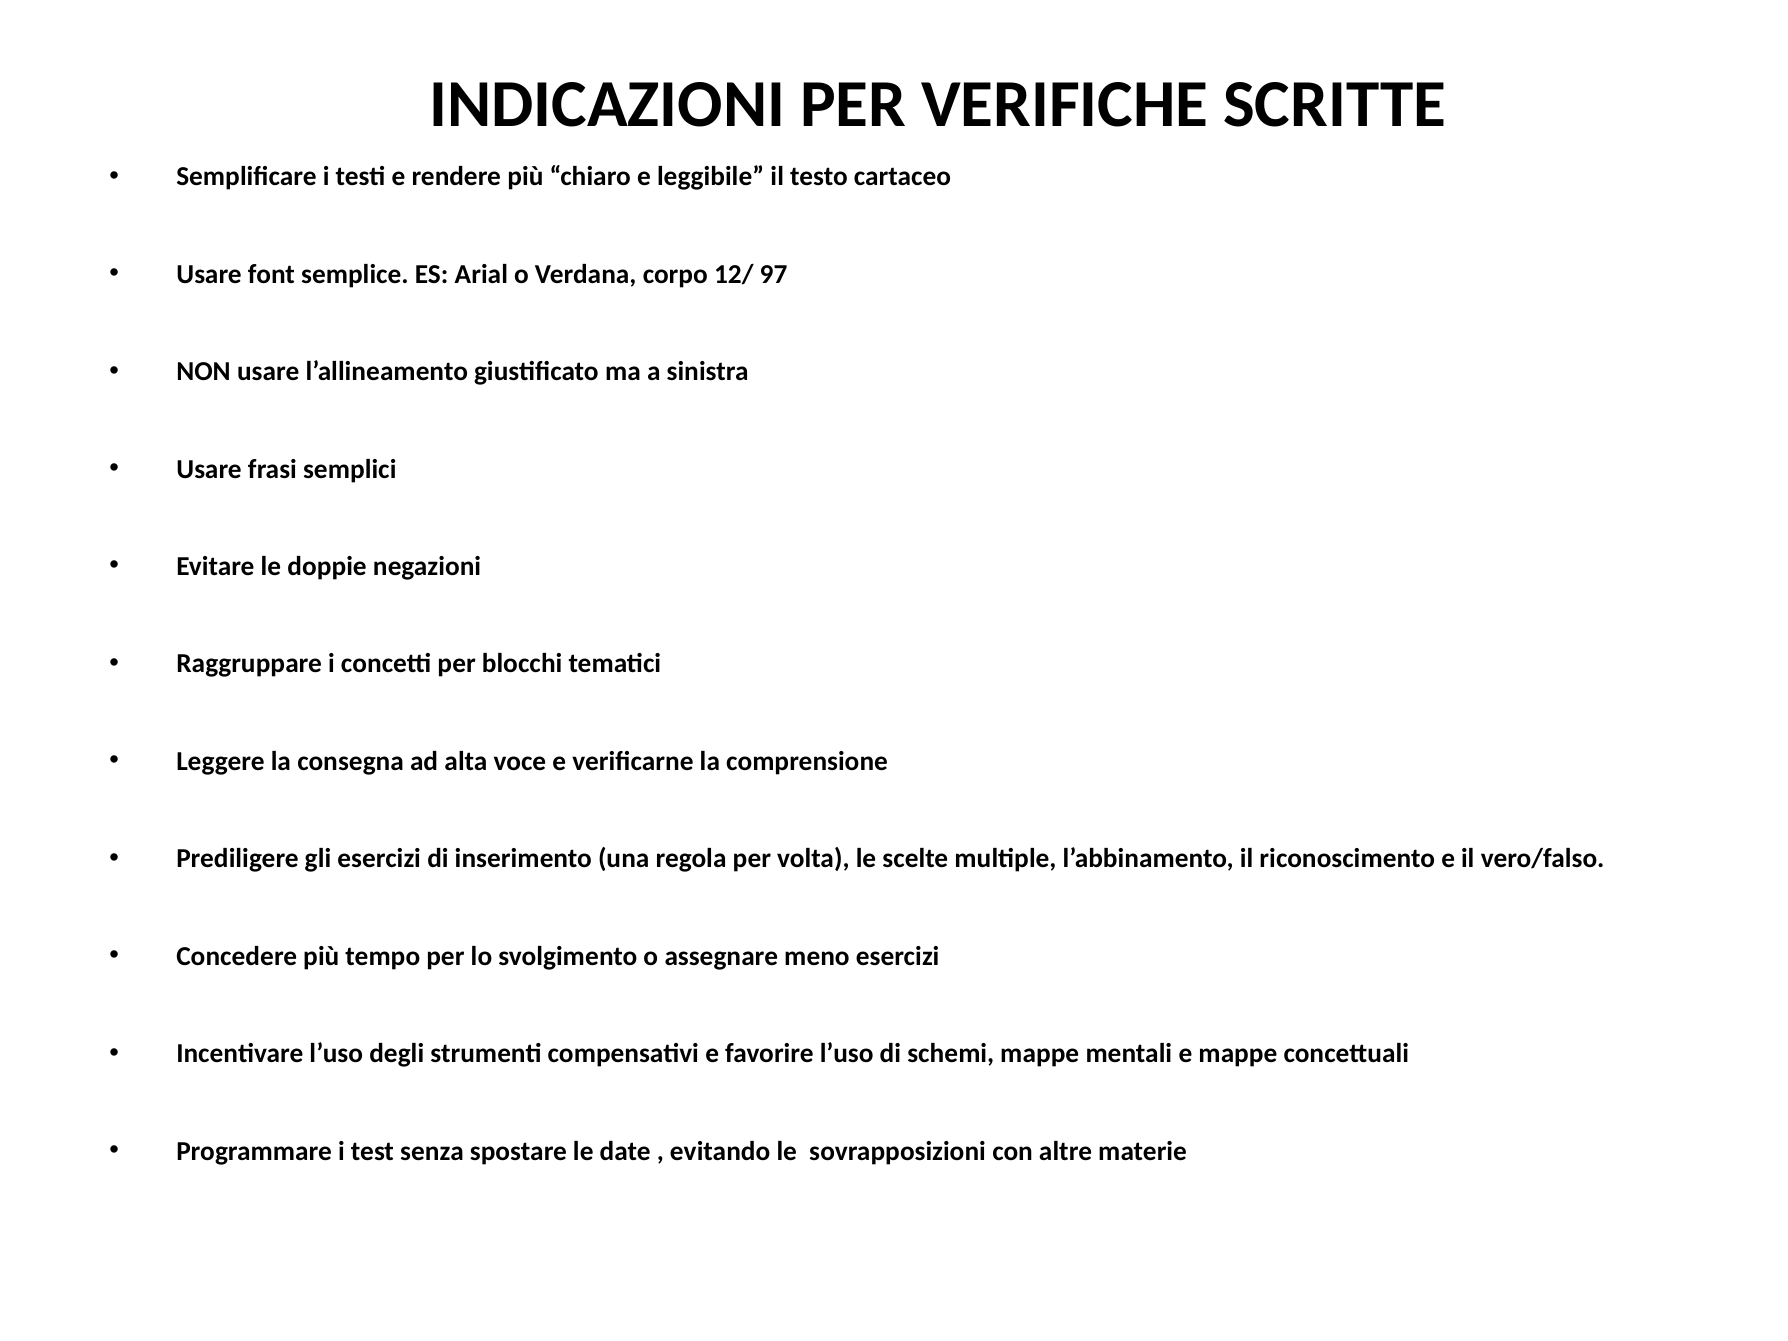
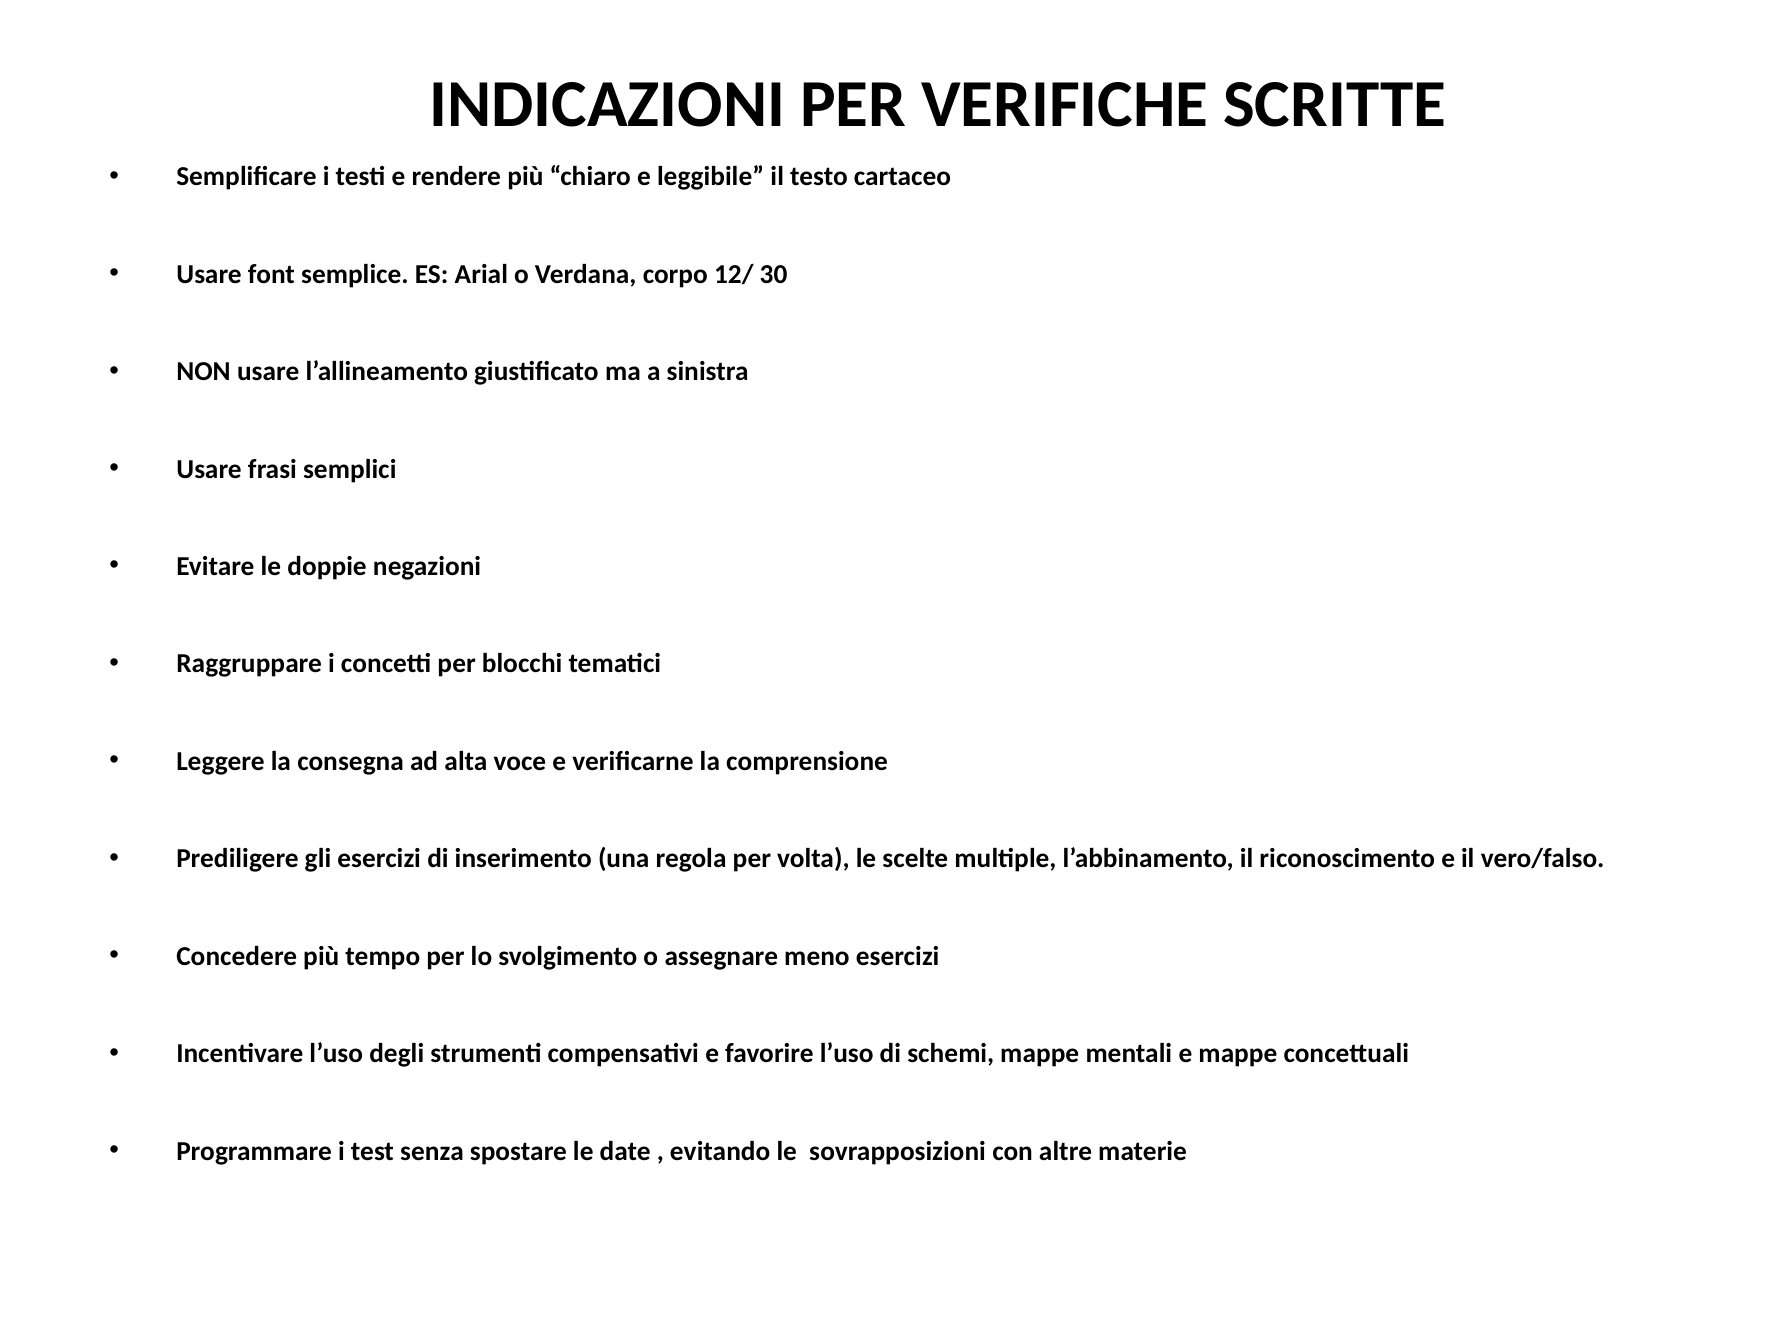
97: 97 -> 30 (773, 274)
